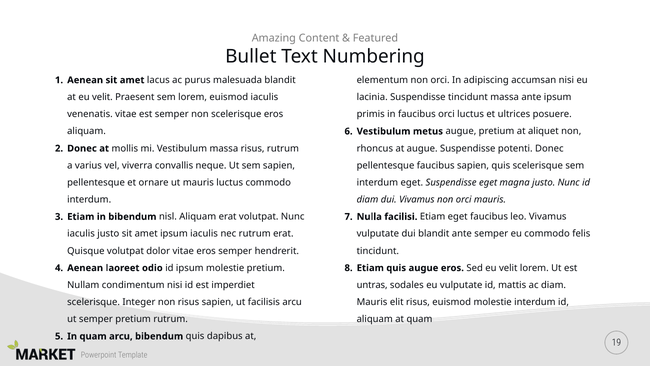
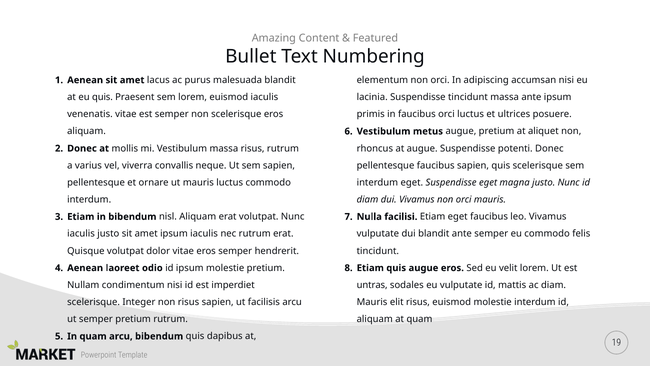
at eu velit: velit -> quis (102, 97)
